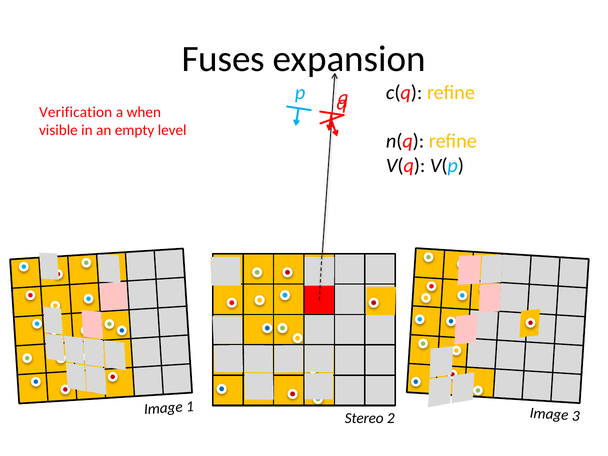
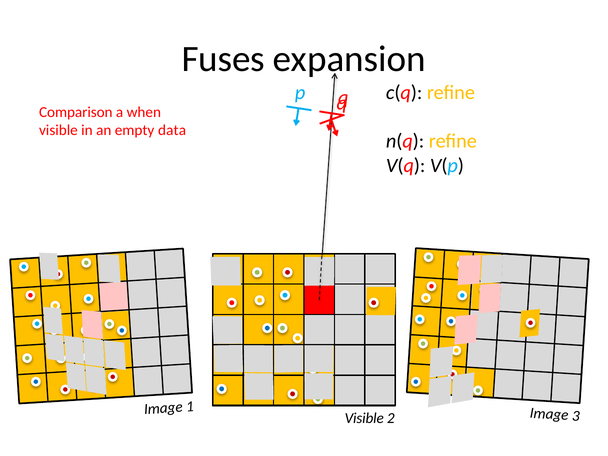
Verification: Verification -> Comparison (76, 112)
level: level -> data (172, 130)
Stereo: Stereo -> Visible (364, 418)
